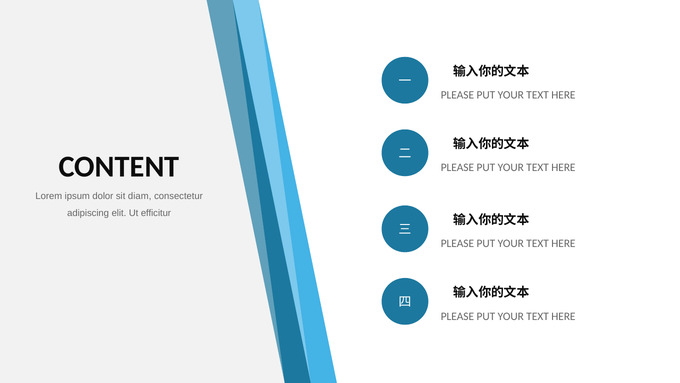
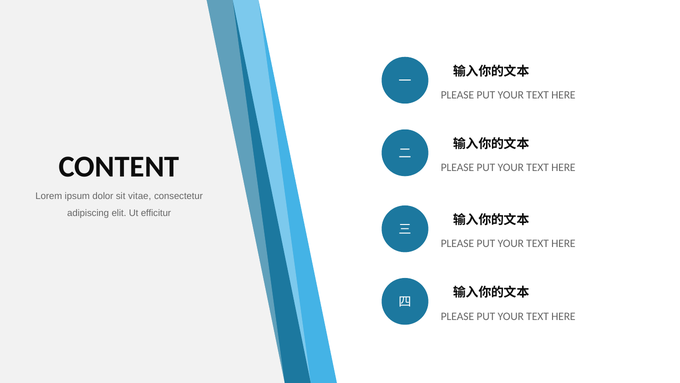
diam: diam -> vitae (140, 196)
